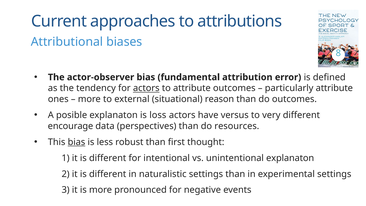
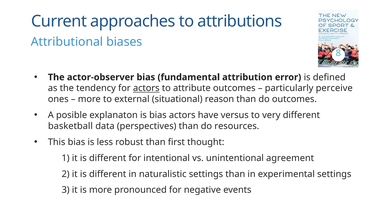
particularly attribute: attribute -> perceive (334, 88)
is loss: loss -> bias (158, 115)
encourage: encourage -> basketball (70, 126)
bias underline: present -> none (76, 142)
unintentional explanaton: explanaton -> agreement (290, 158)
